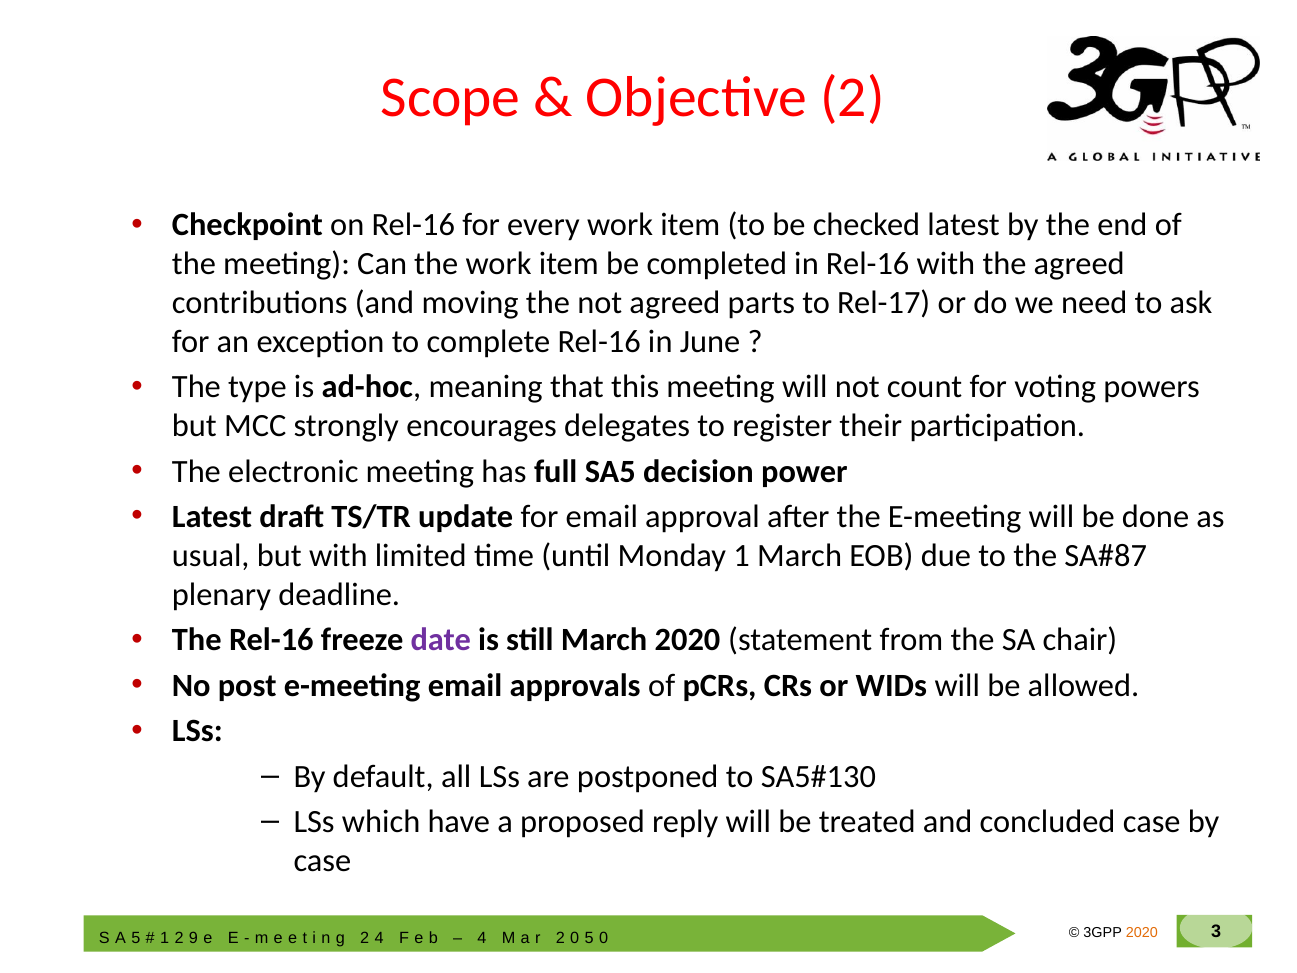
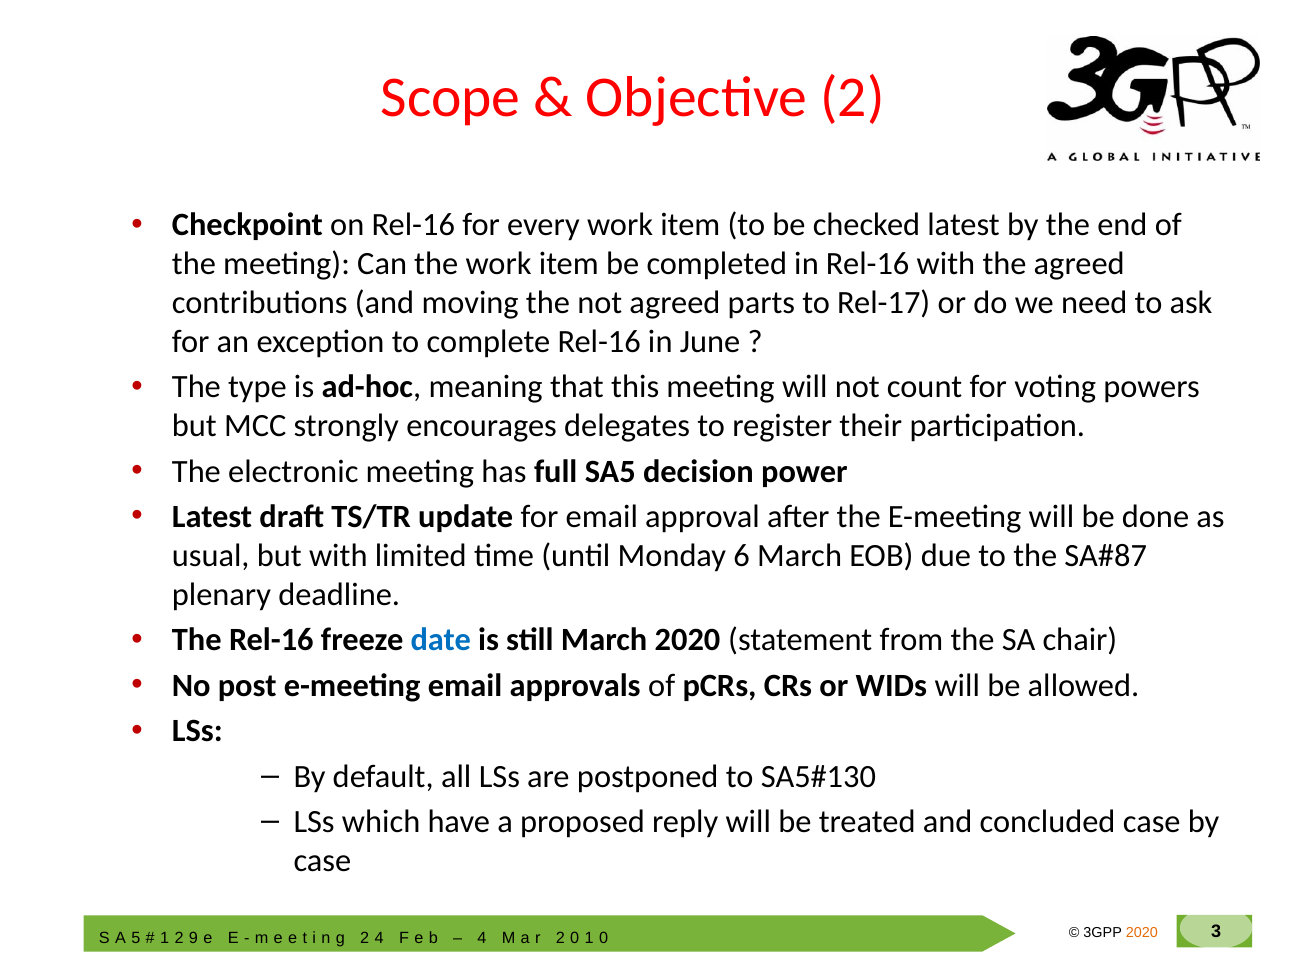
Monday 1: 1 -> 6 (742, 556)
date colour: purple -> blue (441, 640)
5: 5 -> 1 (589, 938)
